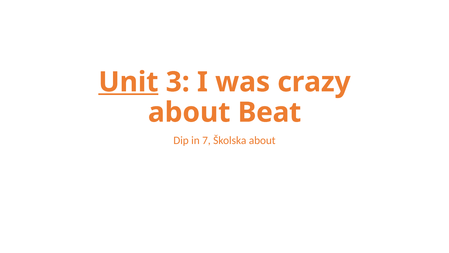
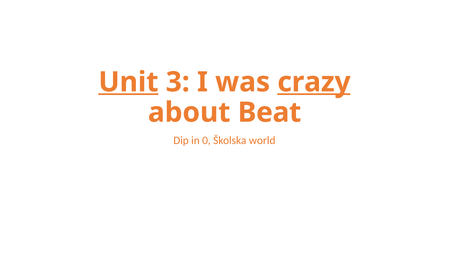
crazy underline: none -> present (314, 82)
7: 7 -> 0 (206, 140)
Školska about: about -> world (262, 140)
